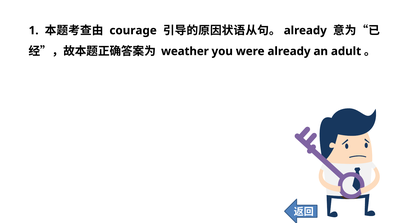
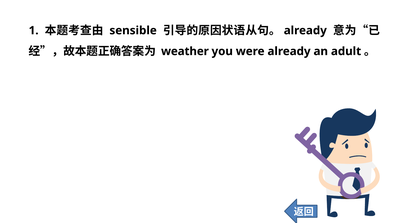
courage: courage -> sensible (133, 31)
